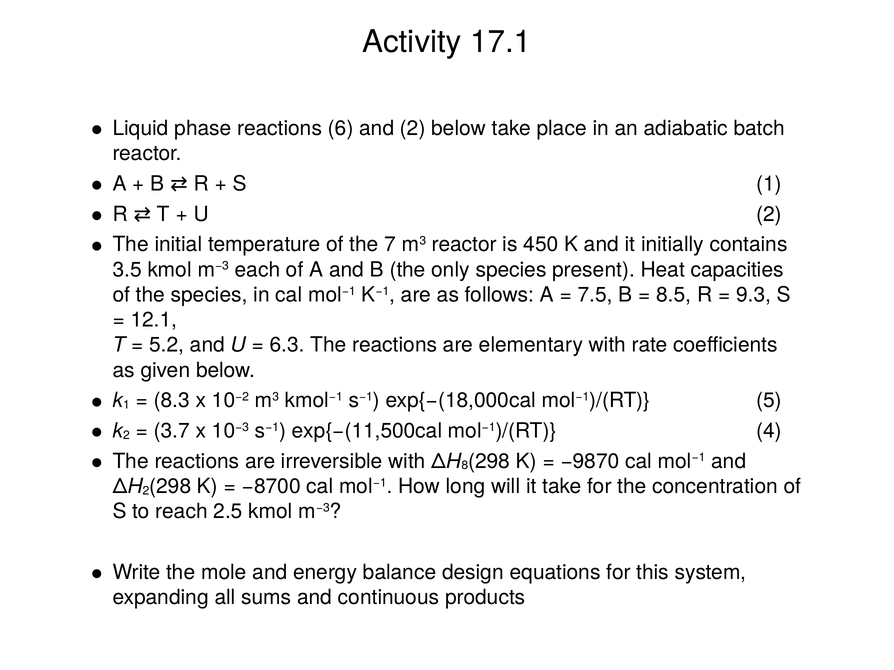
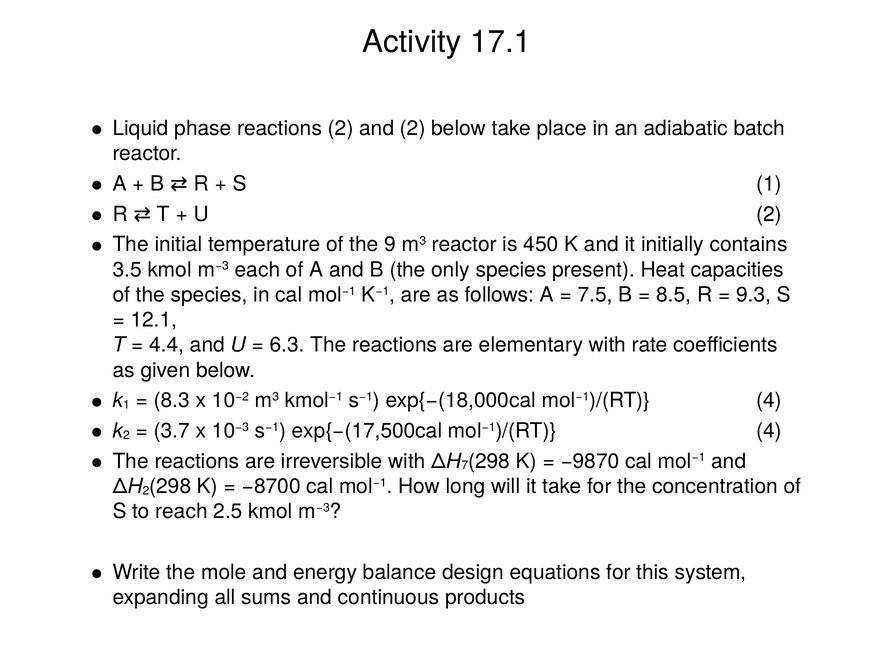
reactions 6: 6 -> 2 (341, 128)
7: 7 -> 9 (390, 245)
5.2: 5.2 -> 4.4 (167, 345)
exp{−(18,000cal mol−1)/(RT 5: 5 -> 4 (769, 401)
exp{−(11,500cal: exp{−(11,500cal -> exp{−(17,500cal (367, 431)
8: 8 -> 7 (465, 466)
